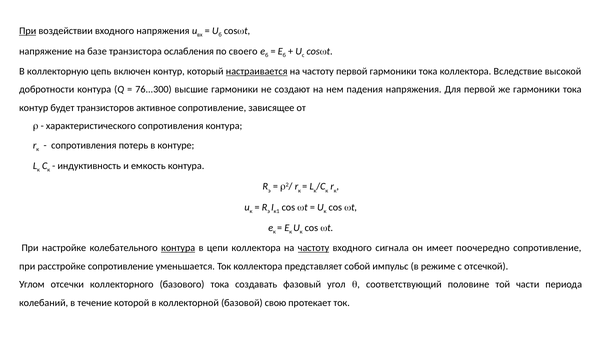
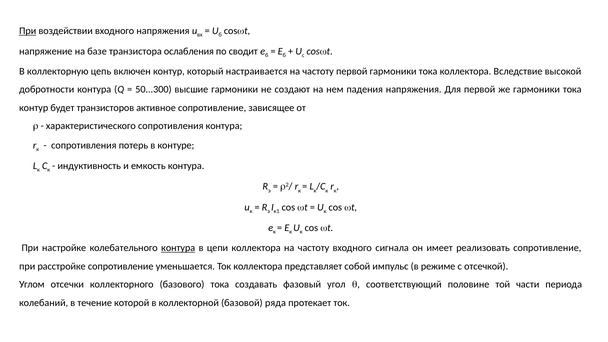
своего: своего -> сводит (243, 52)
настраивается underline: present -> none (257, 71)
76...300: 76...300 -> 50...300 (153, 90)
частоту underline: present -> none (314, 248)
поочередно: поочередно -> реализовать (483, 248)
свою: свою -> ряда (275, 303)
